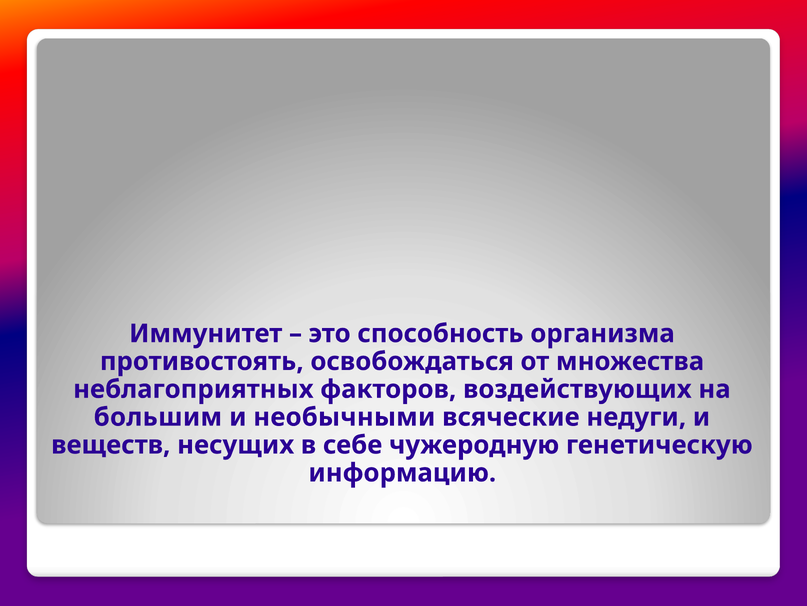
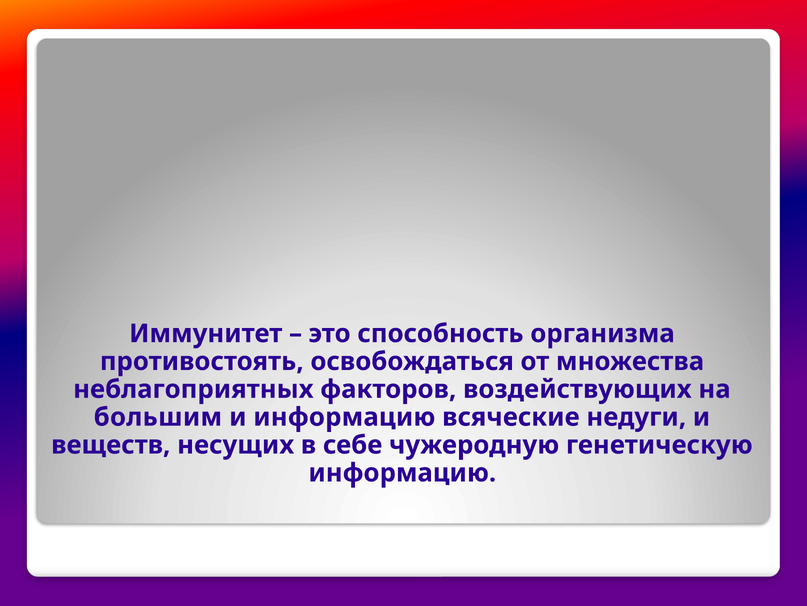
и необычными: необычными -> информацию (344, 417)
